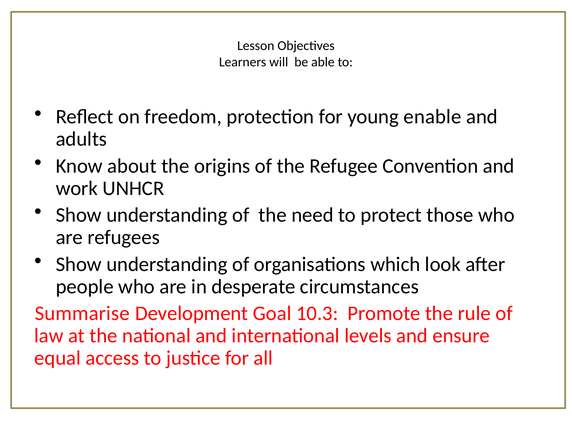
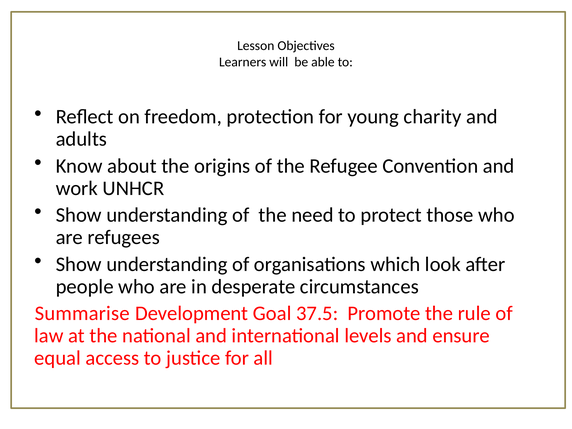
enable: enable -> charity (433, 117)
10.3: 10.3 -> 37.5 (317, 313)
